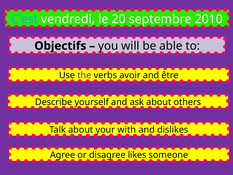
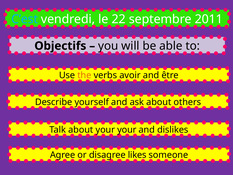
20: 20 -> 22 (119, 19)
2010: 2010 -> 2011 (209, 19)
the colour: purple -> orange (84, 75)
your with: with -> your (127, 130)
